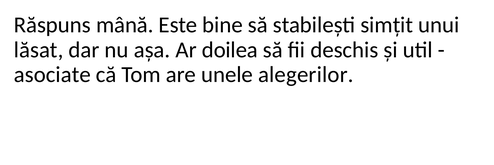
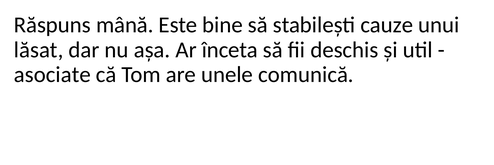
simțit: simțit -> cauze (387, 25)
doilea: doilea -> înceta (230, 50)
alegerilor: alegerilor -> comunică (306, 74)
